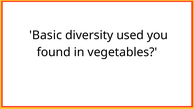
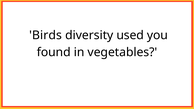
Basic: Basic -> Birds (46, 35)
